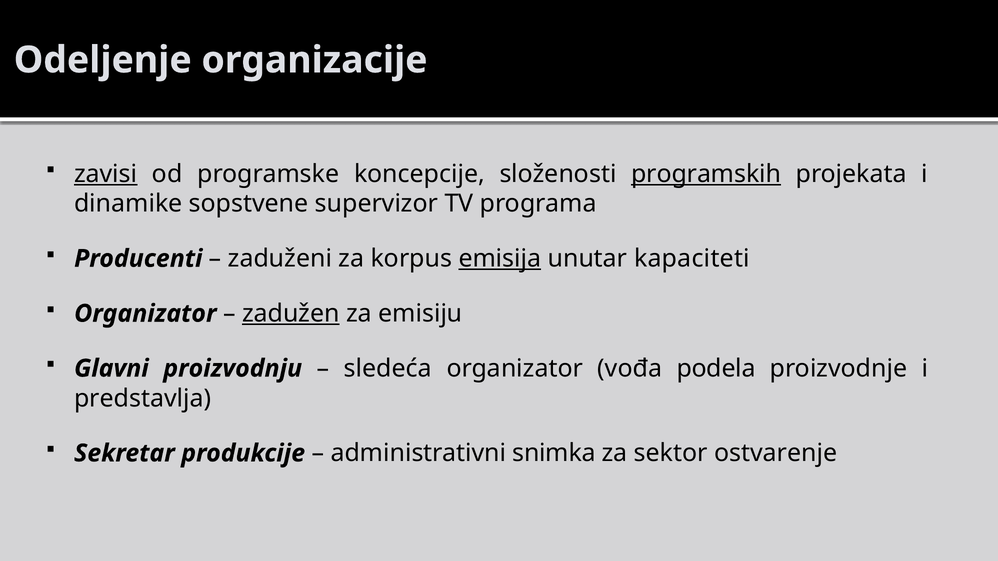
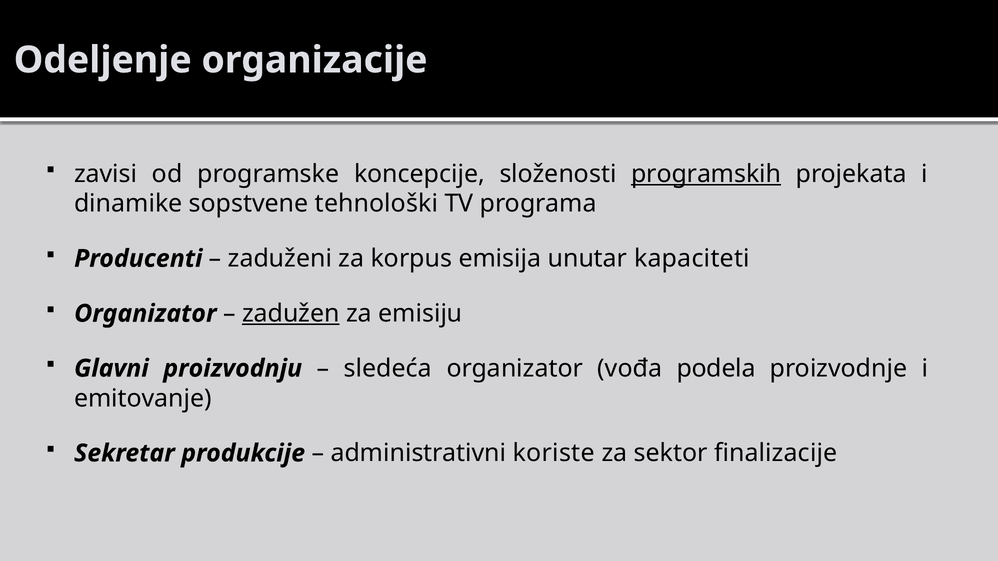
zavisi underline: present -> none (106, 174)
supervizor: supervizor -> tehnološki (376, 204)
emisija underline: present -> none (500, 259)
predstavlja: predstavlja -> emitovanje (143, 399)
snimka: snimka -> koriste (554, 454)
ostvarenje: ostvarenje -> finalizacije (776, 454)
